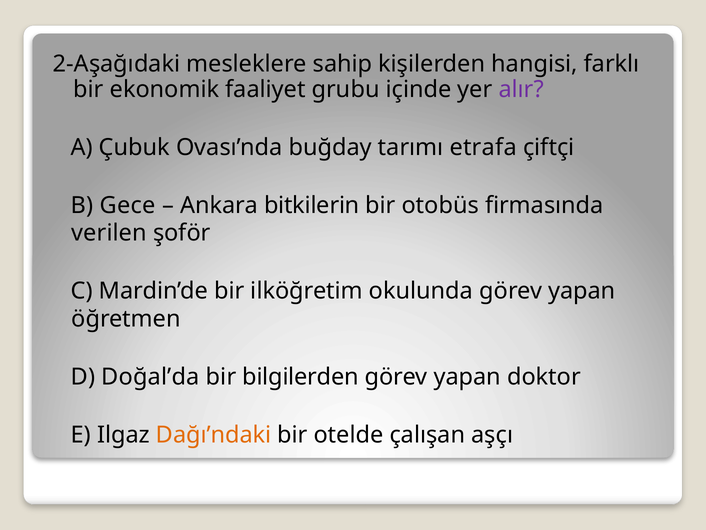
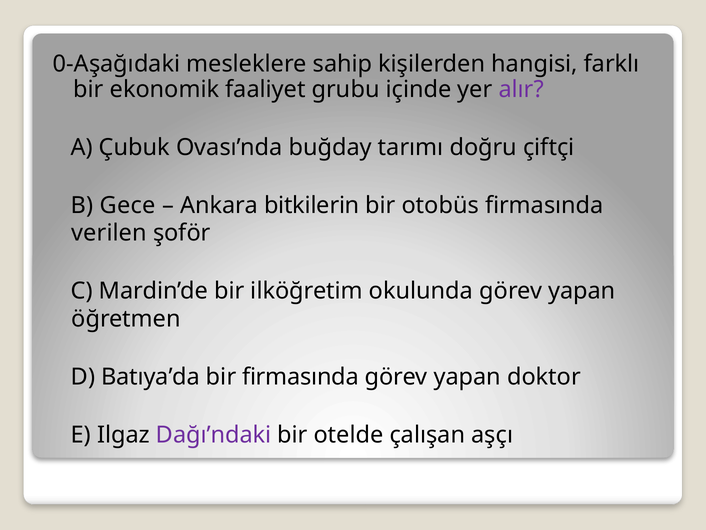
2-Aşağıdaki: 2-Aşağıdaki -> 0-Aşağıdaki (117, 64)
etrafa: etrafa -> doğru (483, 147)
Doğal’da: Doğal’da -> Batıya’da (151, 377)
bir bilgilerden: bilgilerden -> firmasında (301, 377)
Dağı’ndaki colour: orange -> purple (214, 435)
